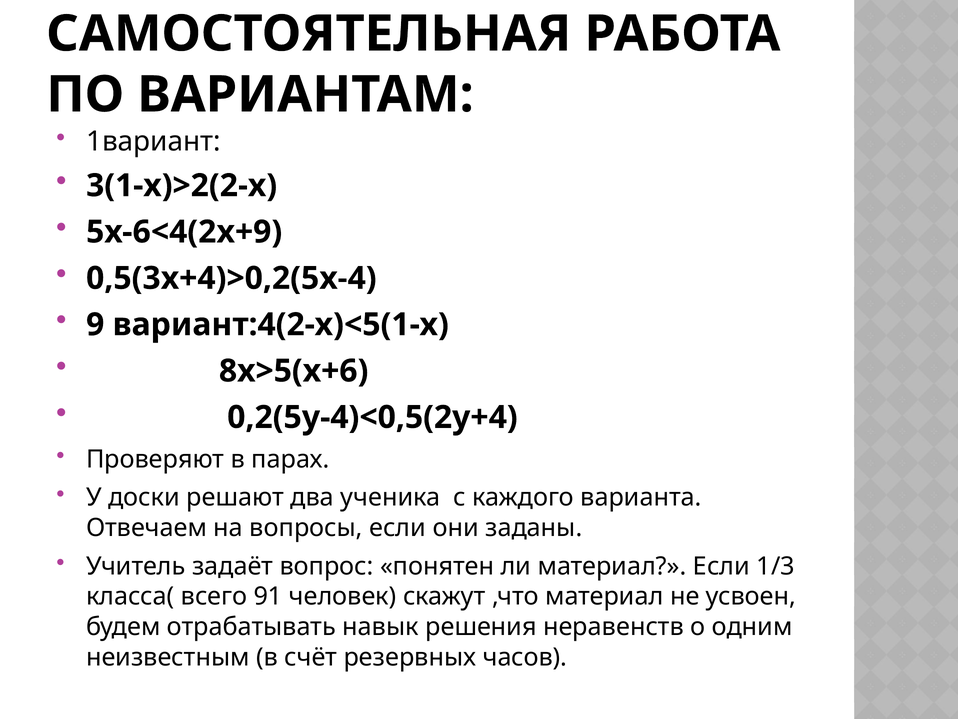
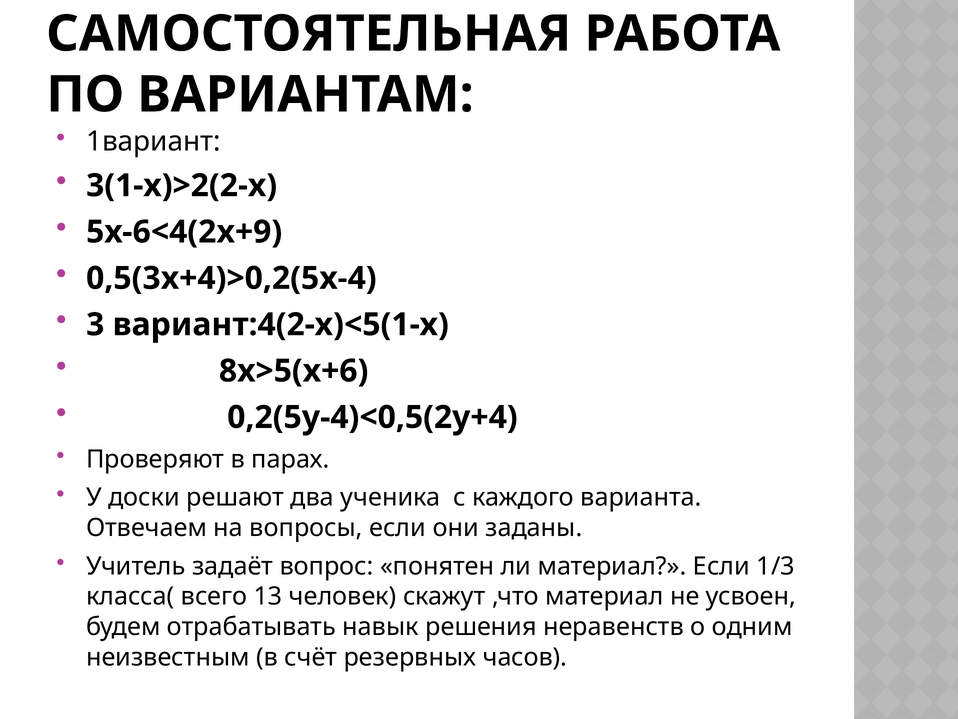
9: 9 -> 3 (95, 324)
91: 91 -> 13 (268, 596)
